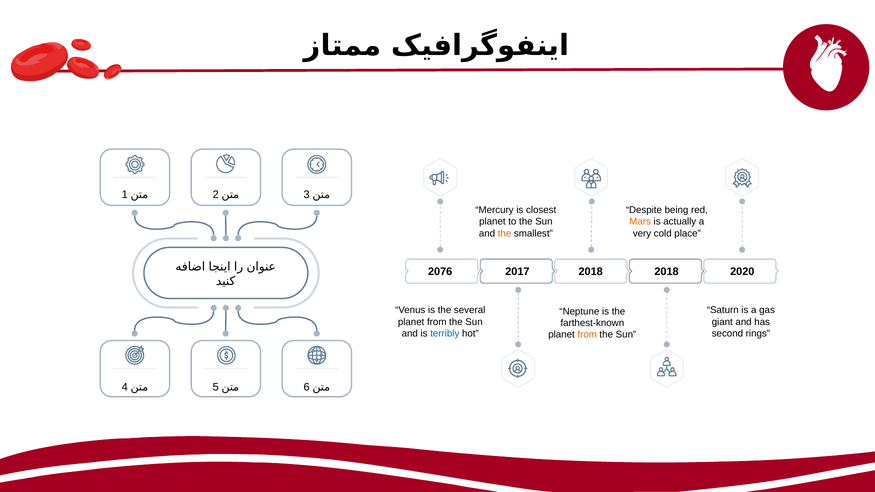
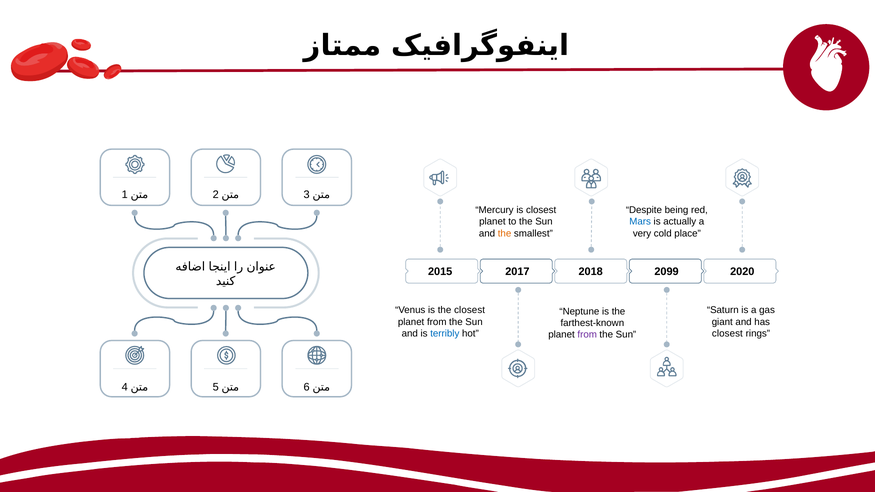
Mars colour: orange -> blue (640, 222)
2076: 2076 -> 2015 (440, 272)
2018 2018: 2018 -> 2099 (667, 272)
the several: several -> closest (470, 310)
second: second -> closest (727, 334)
from colour: orange -> purple (587, 335)
